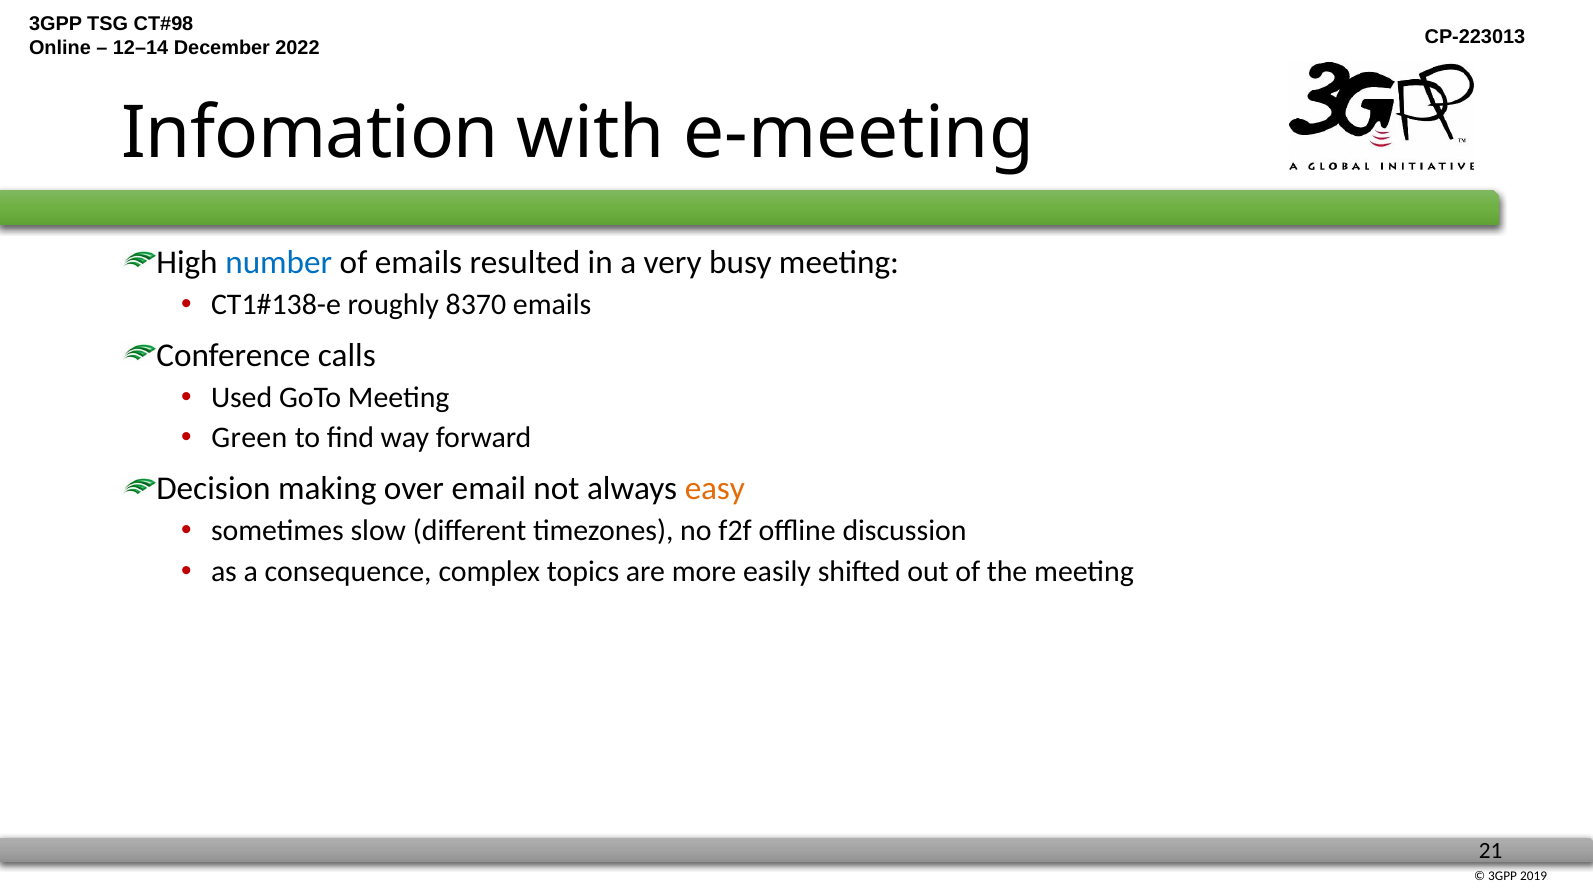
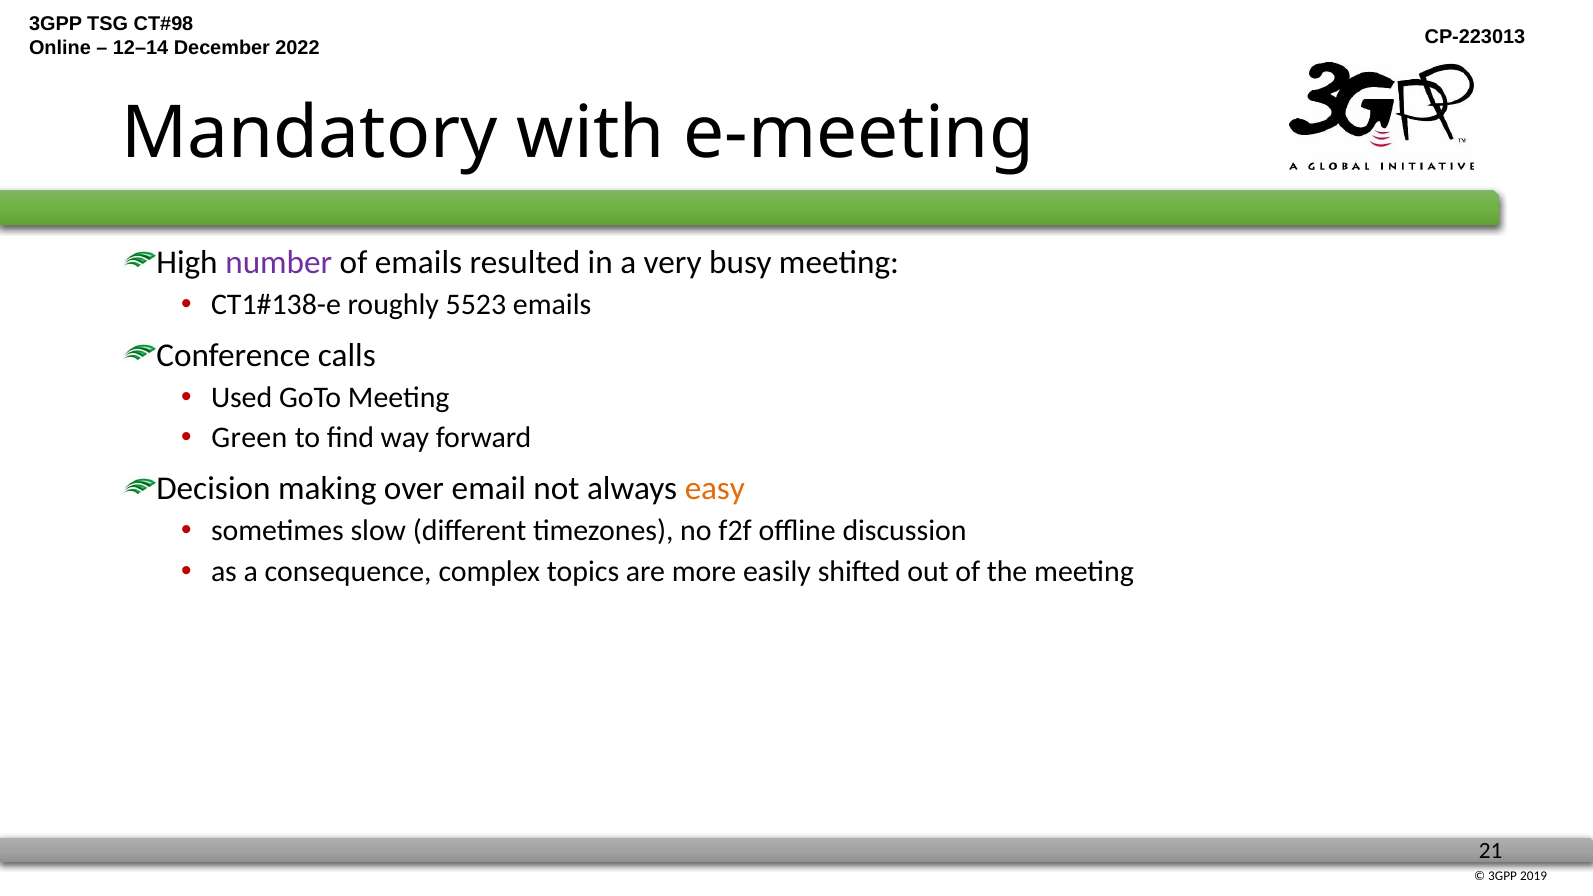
Infomation: Infomation -> Mandatory (310, 134)
number colour: blue -> purple (279, 262)
8370: 8370 -> 5523 (476, 305)
